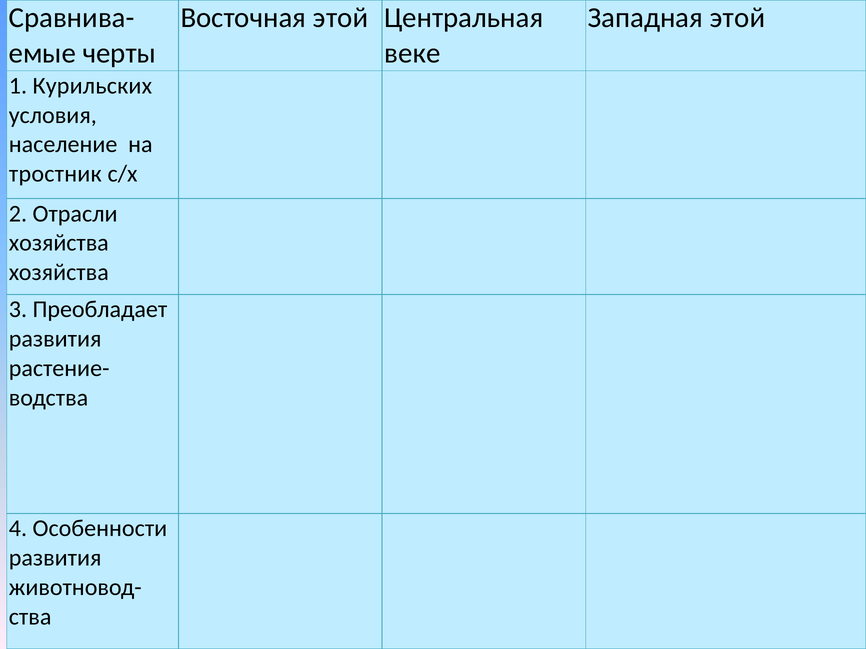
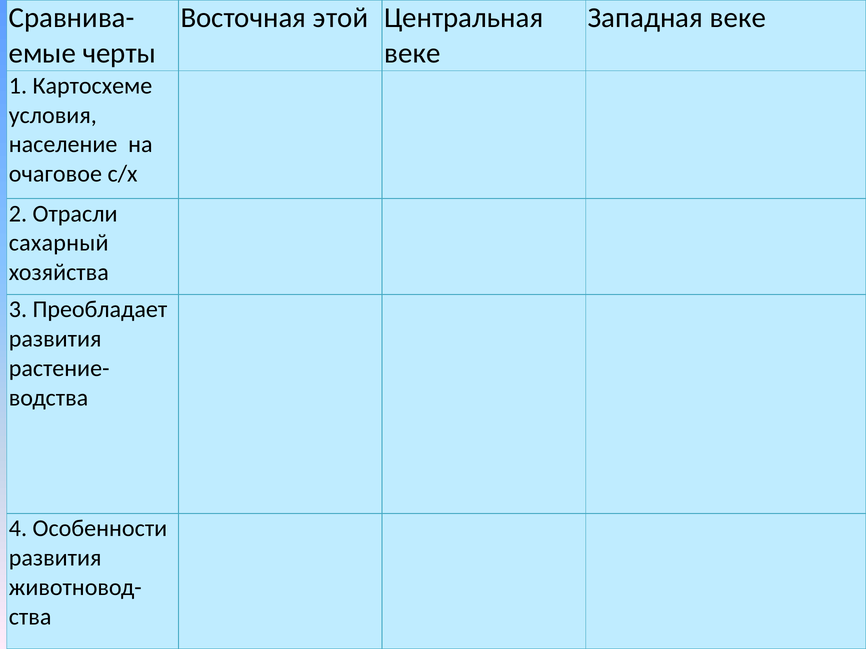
Западная этой: этой -> веке (738, 18)
Курильских: Курильских -> Картосхеме (92, 86)
тростник: тростник -> очаговое (55, 174)
хозяйства: хозяйства -> сахарный (59, 243)
